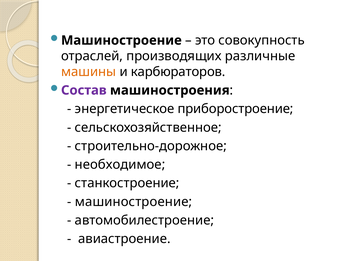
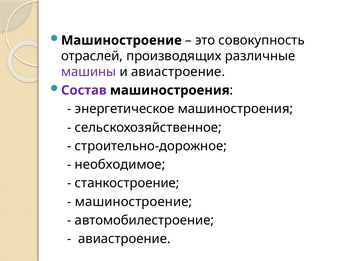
машины colour: orange -> purple (89, 72)
и карбюраторов: карбюраторов -> авиастроение (178, 72)
энергетическое приборостроение: приборостроение -> машиностроения (235, 109)
